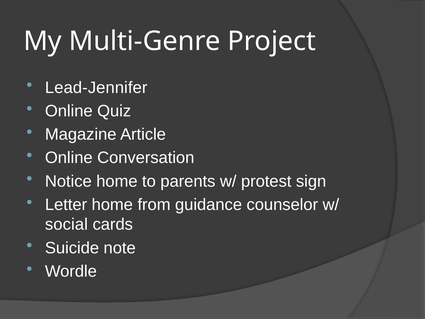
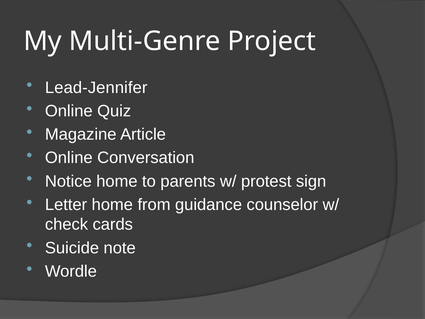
social: social -> check (67, 224)
